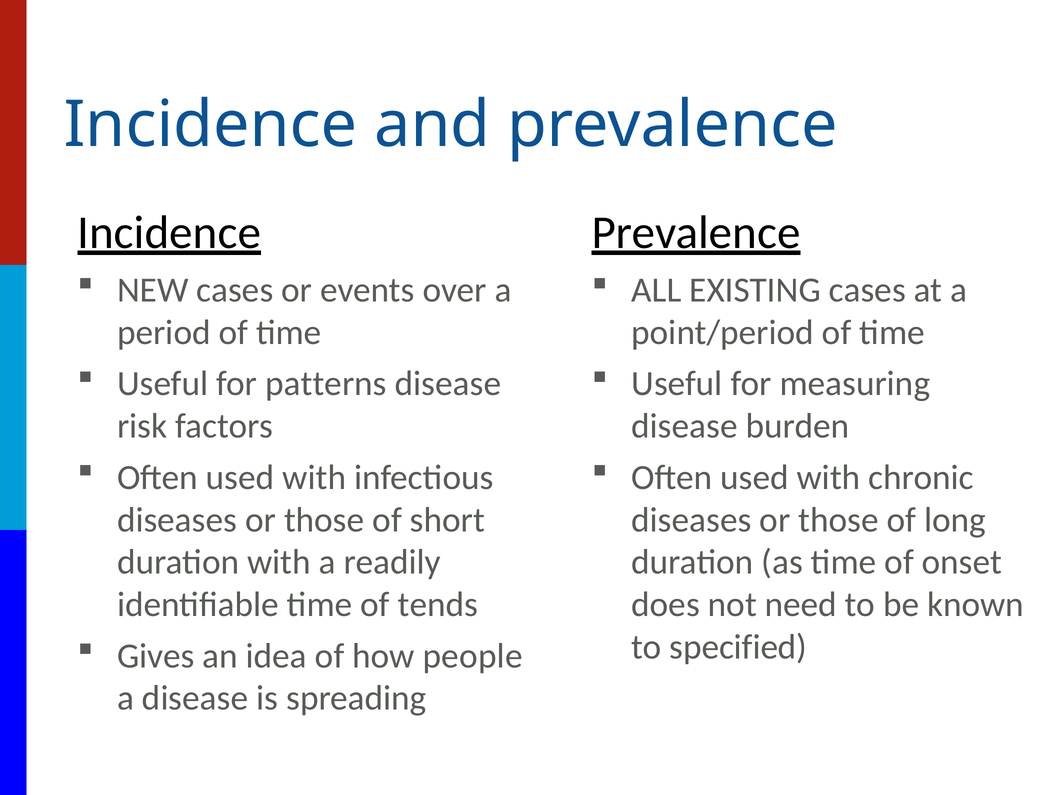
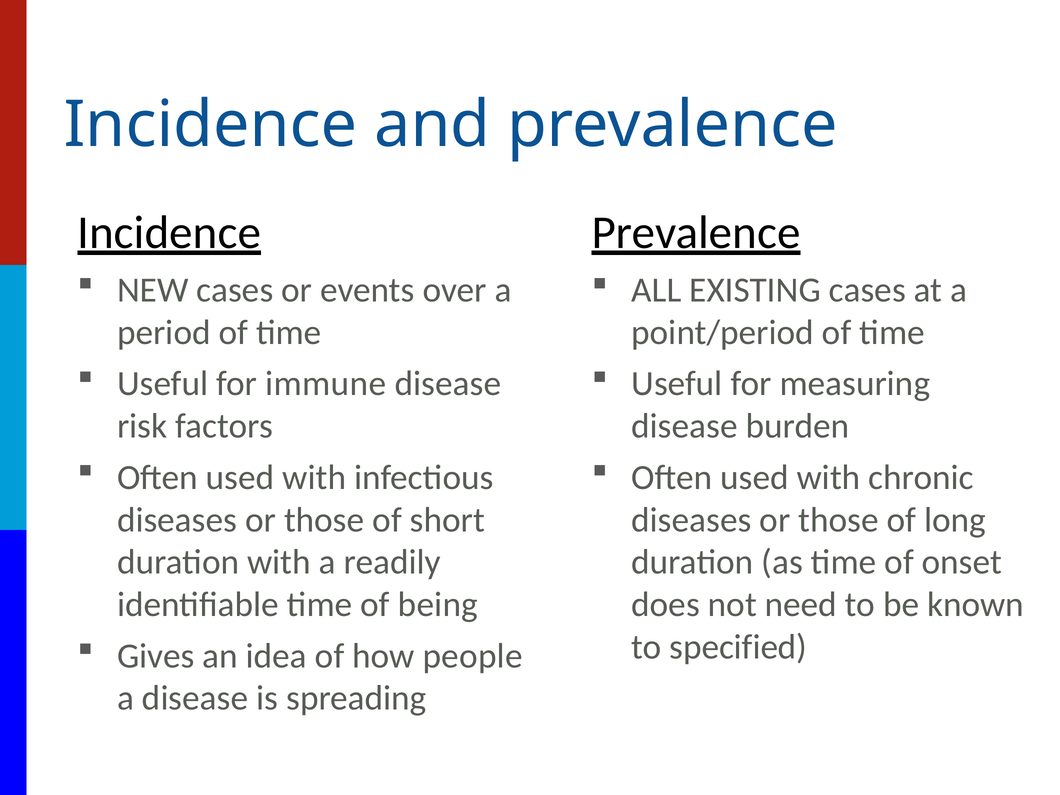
patterns: patterns -> immune (326, 384)
tends: tends -> being (438, 605)
